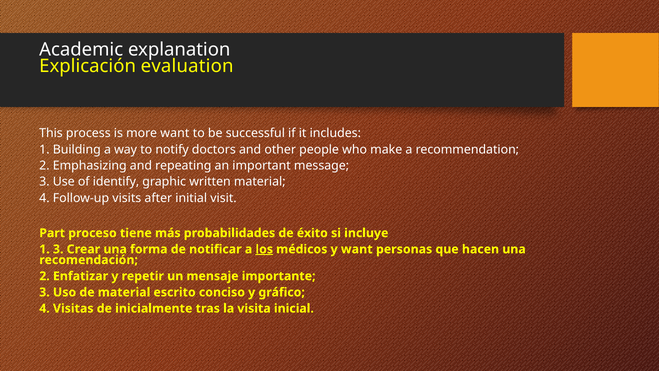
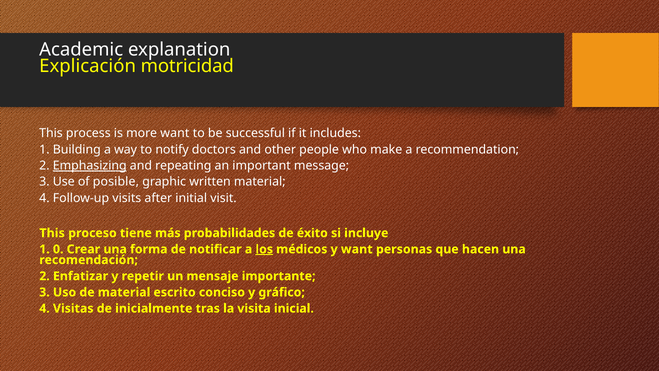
evaluation: evaluation -> motricidad (187, 66)
Emphasizing underline: none -> present (90, 166)
identify: identify -> posible (116, 182)
Part: Part -> This (52, 233)
1 3: 3 -> 0 (58, 249)
